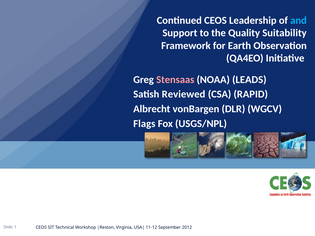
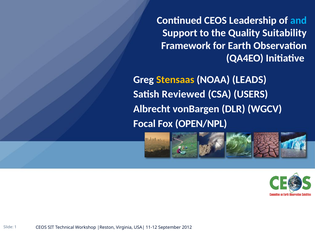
Stensaas colour: pink -> yellow (175, 80)
RAPID: RAPID -> USERS (251, 94)
Flags: Flags -> Focal (144, 124)
USGS/NPL: USGS/NPL -> OPEN/NPL (201, 124)
